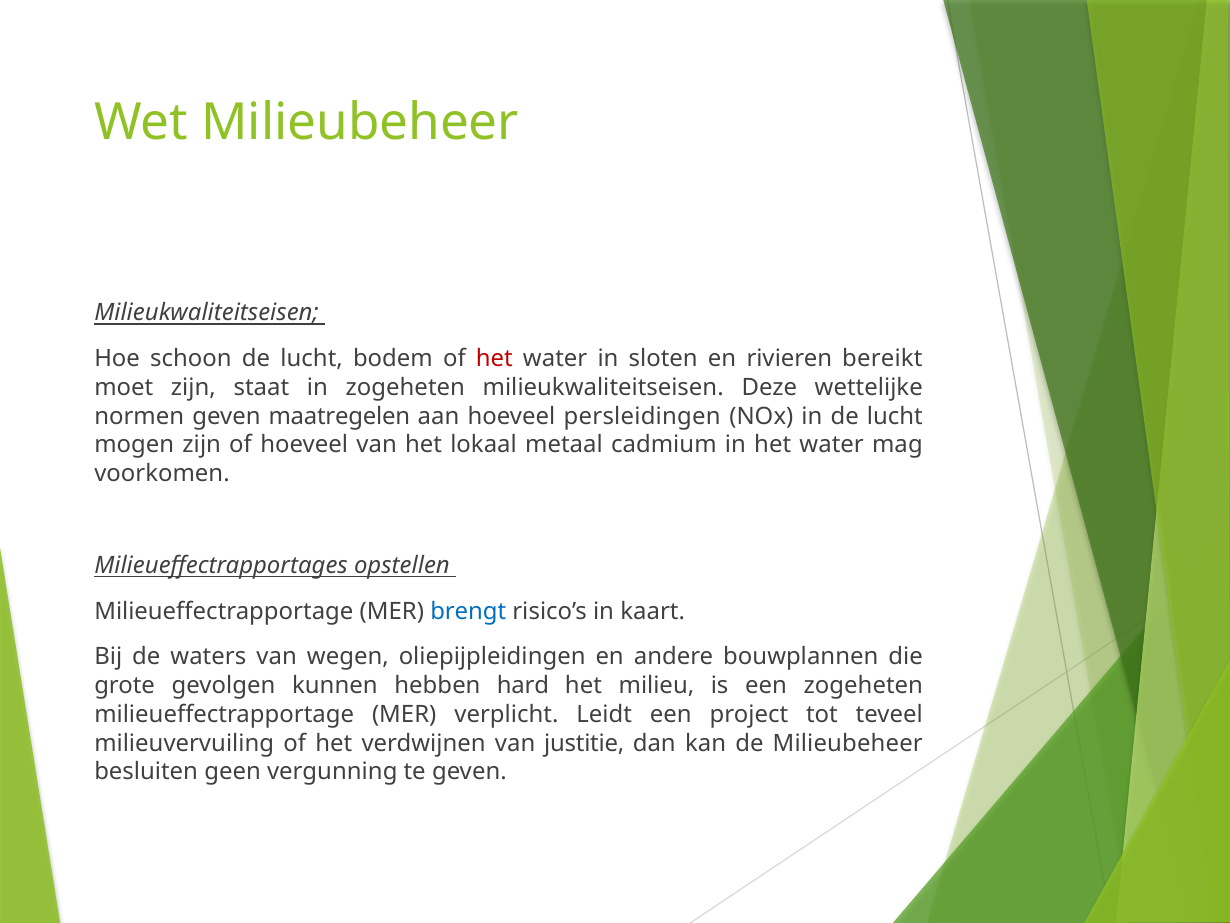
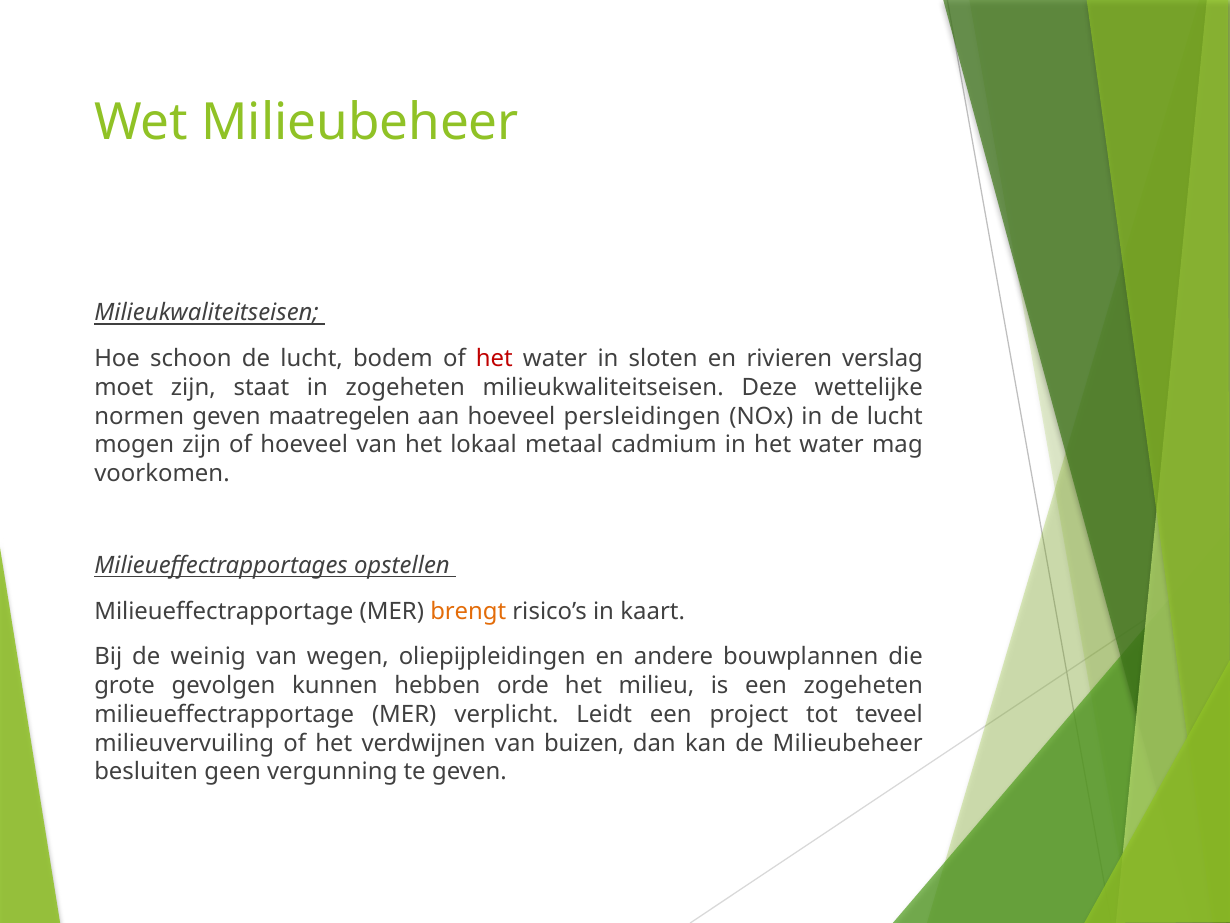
bereikt: bereikt -> verslag (882, 359)
brengt colour: blue -> orange (468, 611)
waters: waters -> weinig (208, 657)
hard: hard -> orde (523, 685)
justitie: justitie -> buizen (584, 743)
